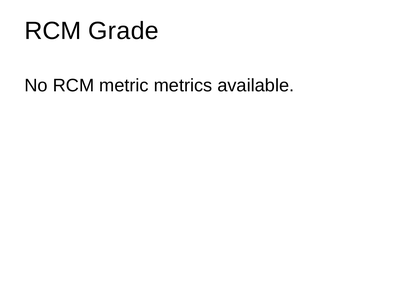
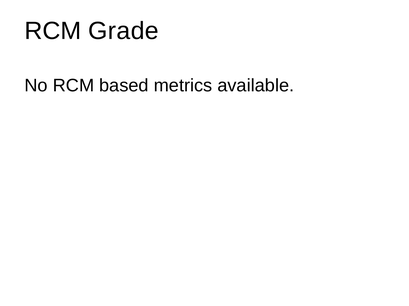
metric: metric -> based (124, 86)
